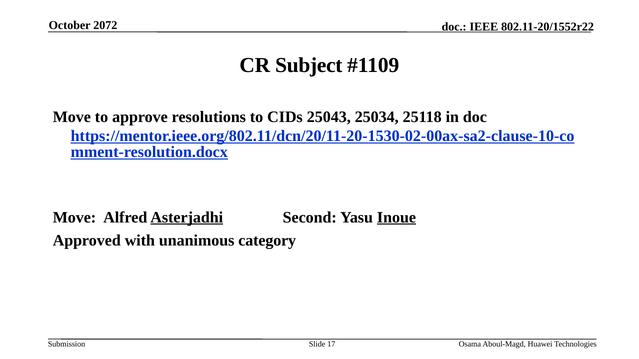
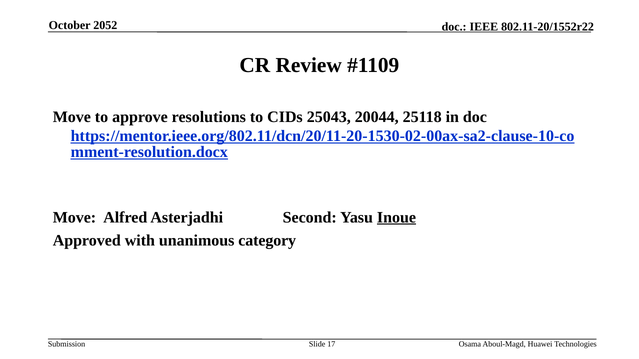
2072: 2072 -> 2052 (105, 25)
Subject: Subject -> Review (309, 65)
25034: 25034 -> 20044 (377, 117)
Asterjadhi underline: present -> none (187, 218)
